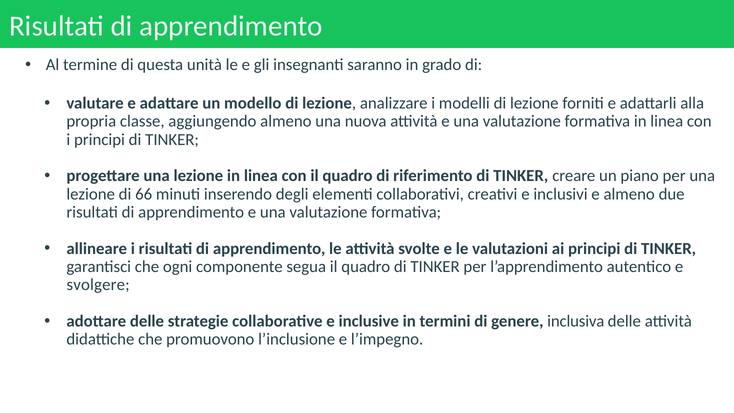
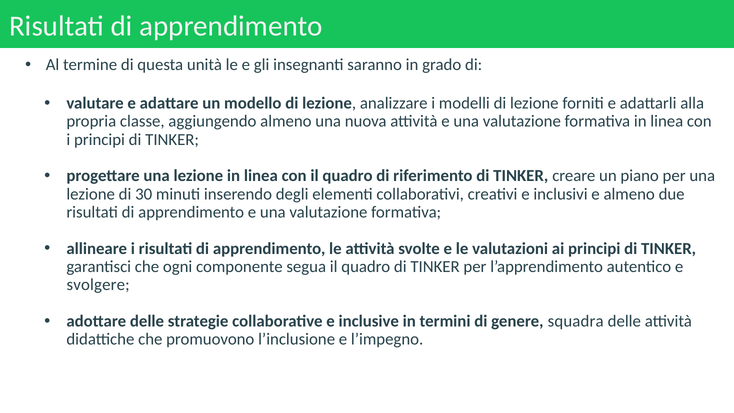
66: 66 -> 30 (144, 194)
inclusiva: inclusiva -> squadra (576, 321)
